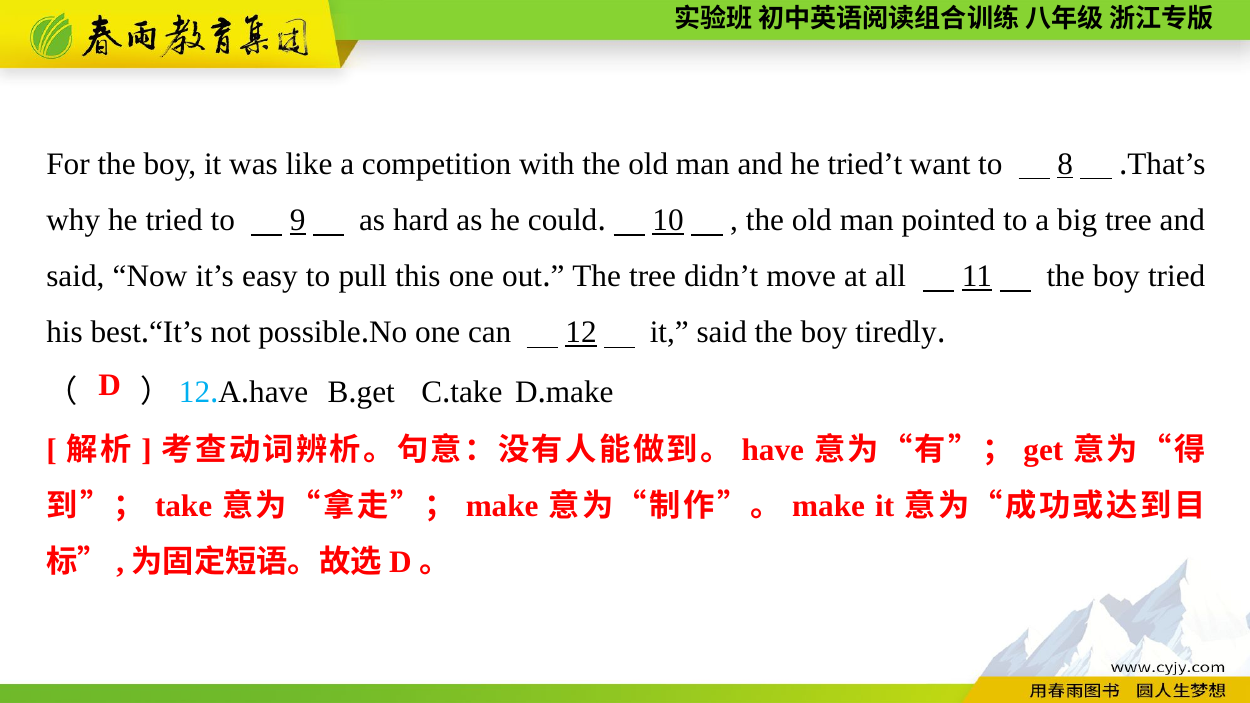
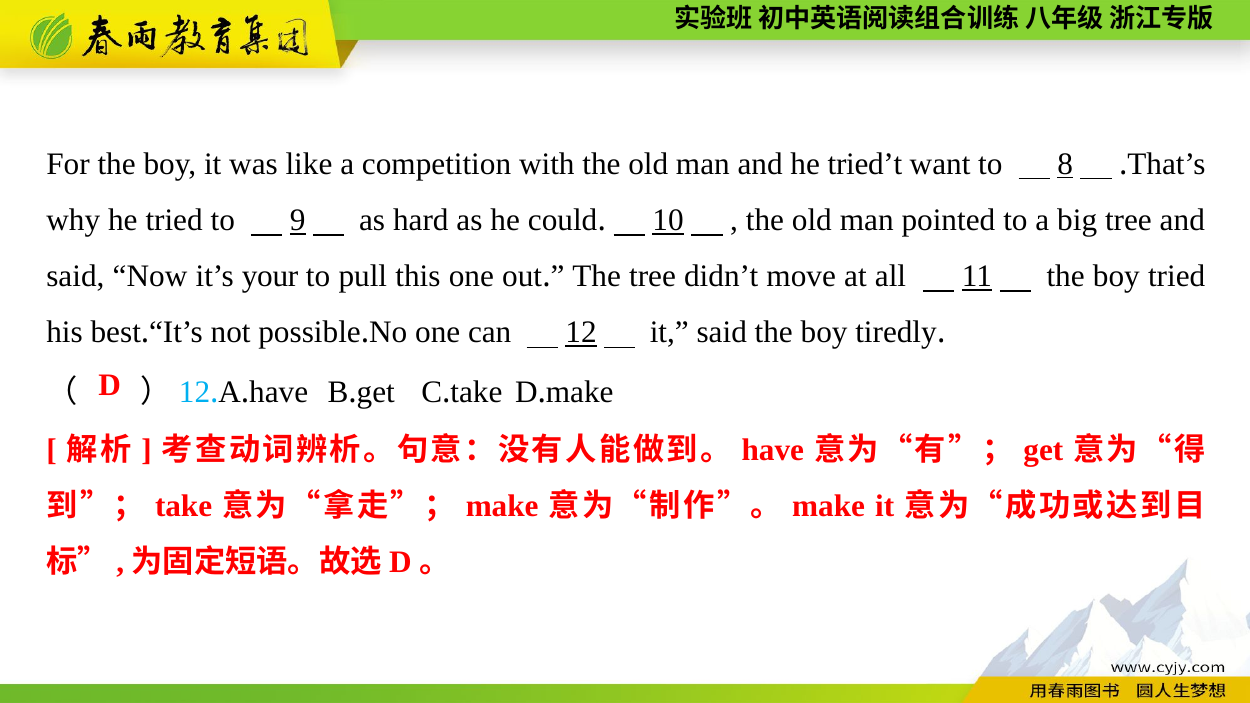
easy: easy -> your (270, 276)
